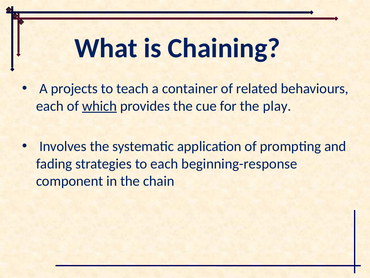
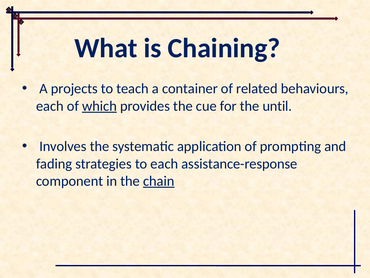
play: play -> until (277, 106)
beginning-response: beginning-response -> assistance-response (239, 163)
chain underline: none -> present (159, 181)
